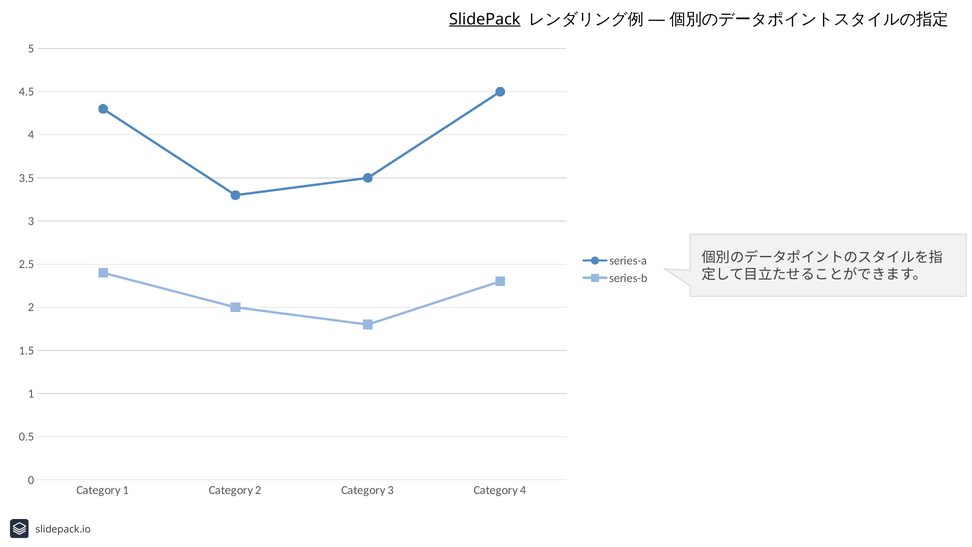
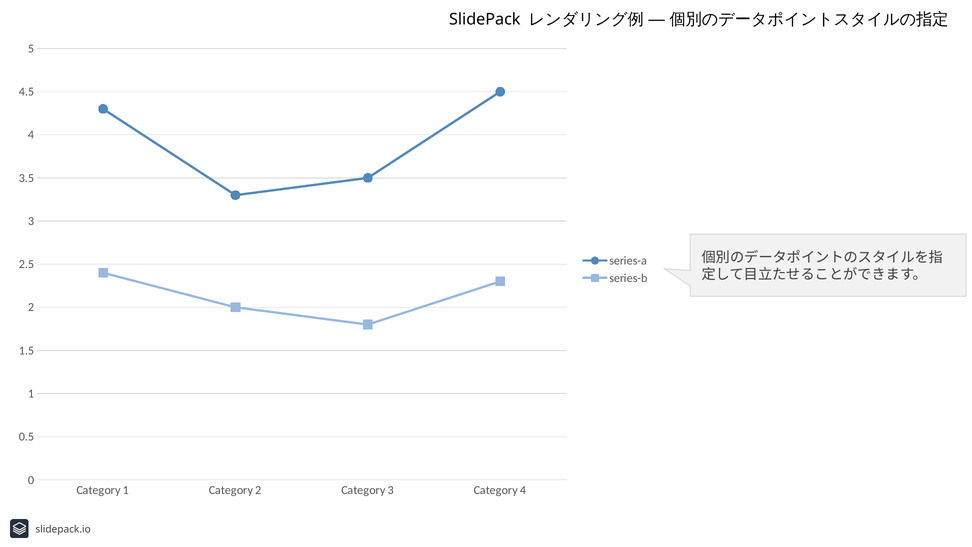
SlidePack underline: present -> none (485, 19)
